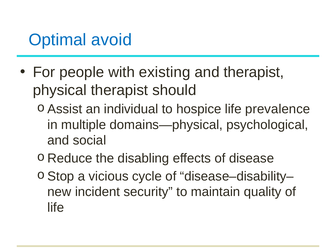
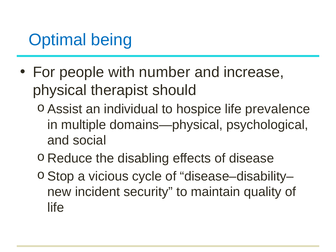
avoid: avoid -> being (112, 40)
existing: existing -> number (165, 72)
and therapist: therapist -> increase (254, 72)
